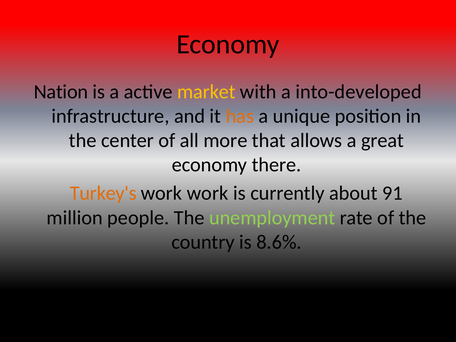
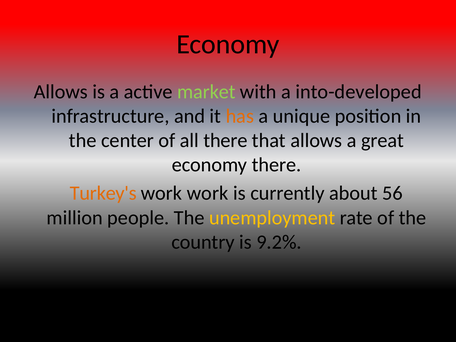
Nation: Nation -> Allows (61, 92)
market colour: yellow -> light green (206, 92)
all more: more -> there (226, 141)
91: 91 -> 56 (392, 193)
unemployment colour: light green -> yellow (272, 218)
8.6%: 8.6% -> 9.2% (279, 242)
